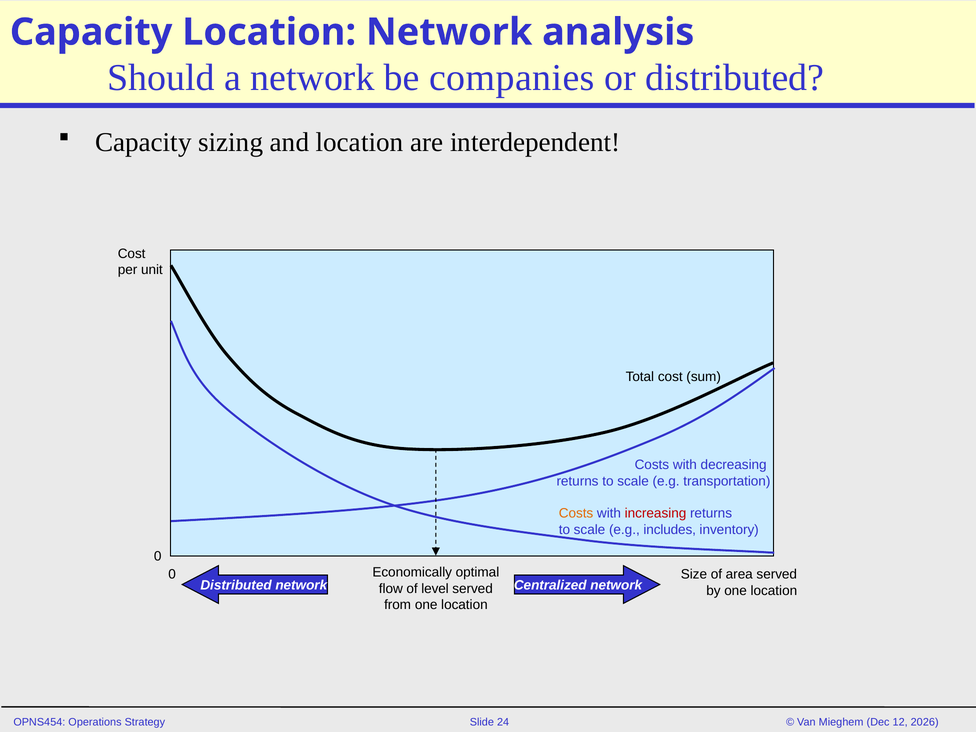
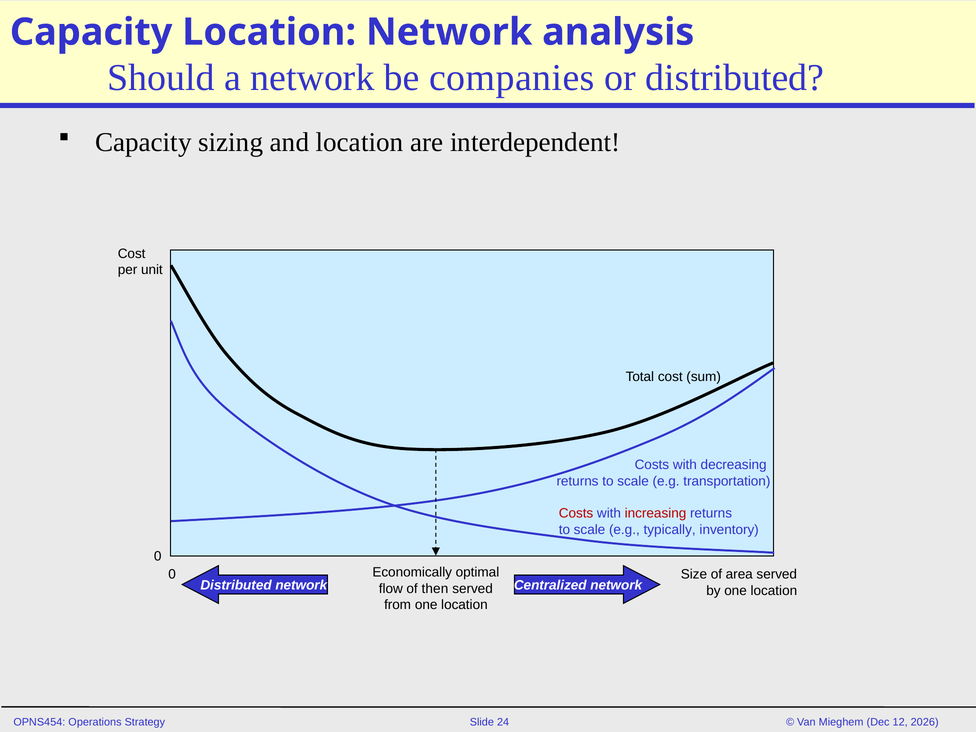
Costs colour: orange -> red (576, 513)
includes: includes -> typically (670, 530)
level: level -> then (435, 589)
